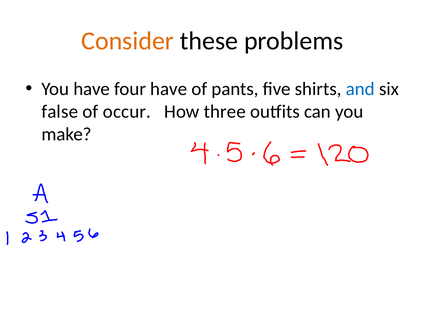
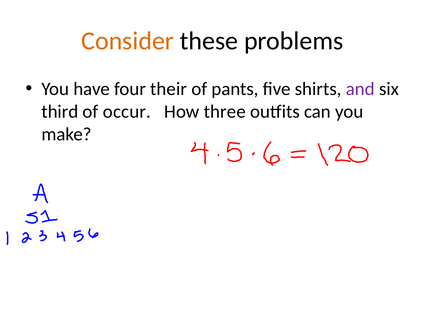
four have: have -> their (169, 89)
and colour: blue -> purple (360, 89)
false: false -> third (60, 112)
